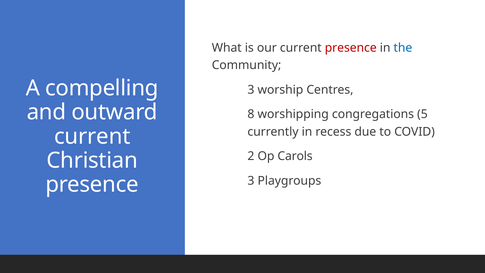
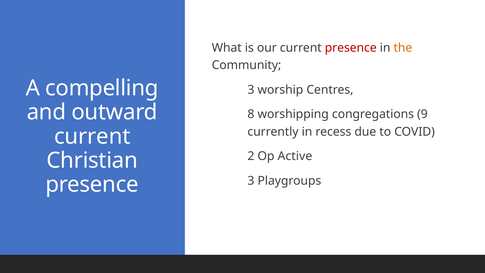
the colour: blue -> orange (403, 48)
5: 5 -> 9 (422, 114)
Carols: Carols -> Active (295, 156)
